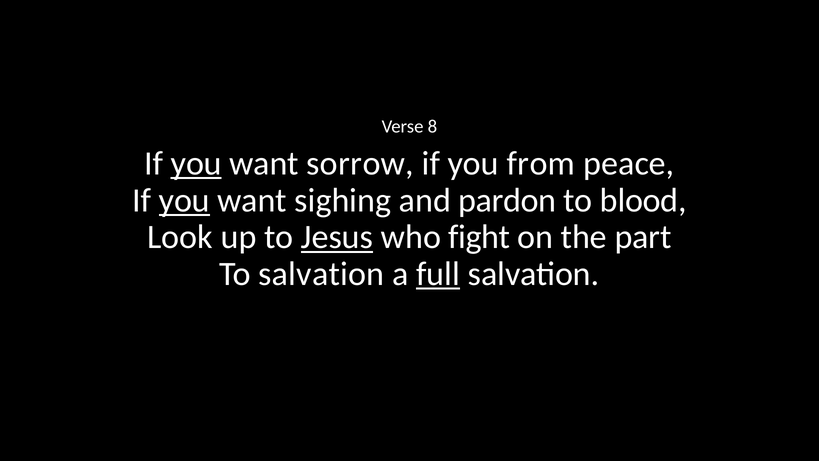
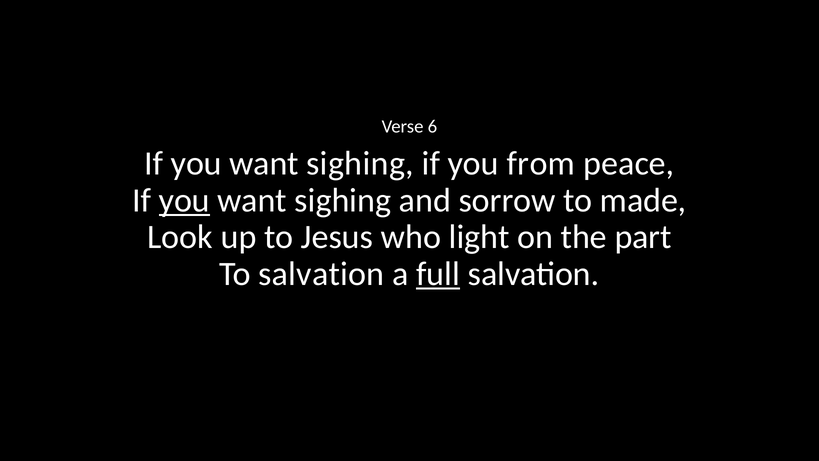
8: 8 -> 6 (432, 126)
you underline: present -> none (196, 163)
sorrow: sorrow -> sighing (360, 163)
pardon: pardon -> sorrow (507, 200)
blood: blood -> made (643, 200)
Jesus underline: present -> none (337, 237)
fight: fight -> light (479, 237)
